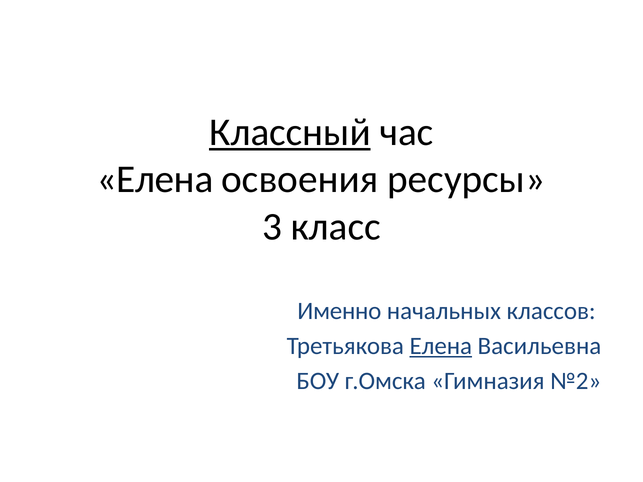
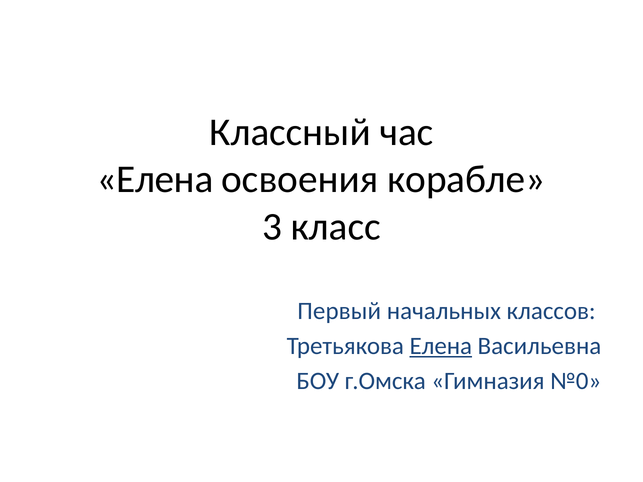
Классный underline: present -> none (290, 132)
ресурсы: ресурсы -> корабле (466, 180)
Именно: Именно -> Первый (339, 311)
№2: №2 -> №0 (576, 381)
